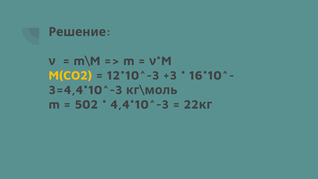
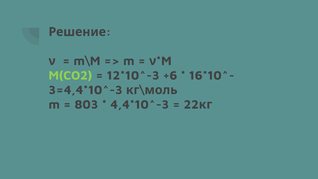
M(CO2 colour: yellow -> light green (70, 75)
+3: +3 -> +6 (170, 75)
502: 502 -> 803 (86, 104)
